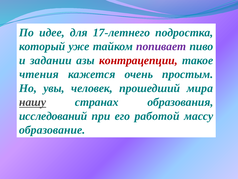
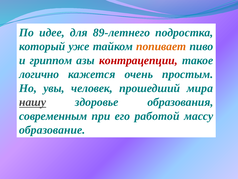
17-летнего: 17-летнего -> 89-летнего (121, 32)
попивает colour: purple -> orange (161, 46)
задании: задании -> гриппом (51, 60)
чтения: чтения -> логично (39, 74)
странах: странах -> здоровье (97, 102)
исследований: исследований -> современным (53, 116)
